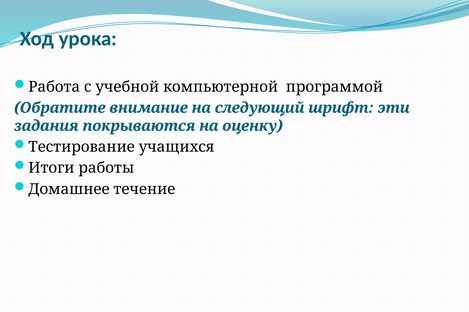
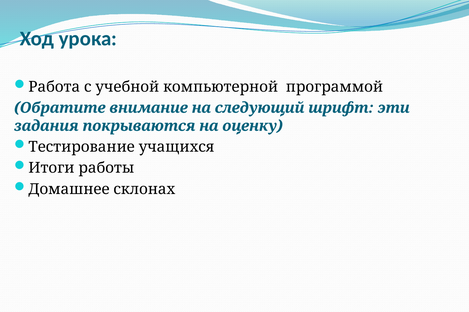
течение: течение -> склонах (144, 189)
